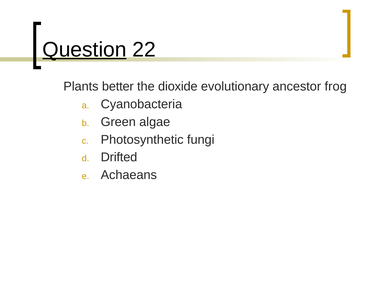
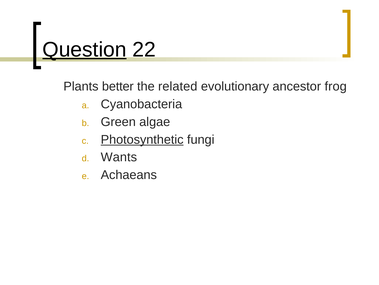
dioxide: dioxide -> related (178, 86)
Photosynthetic underline: none -> present (142, 139)
Drifted: Drifted -> Wants (119, 157)
